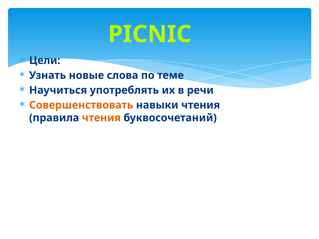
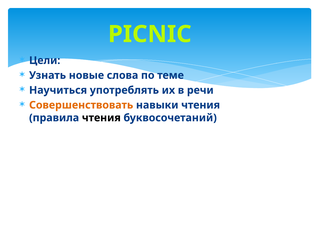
чтения colour: orange -> black (101, 118)
